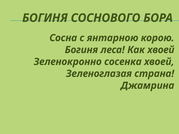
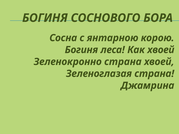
Зеленокронно сосенка: сосенка -> страна (123, 62)
